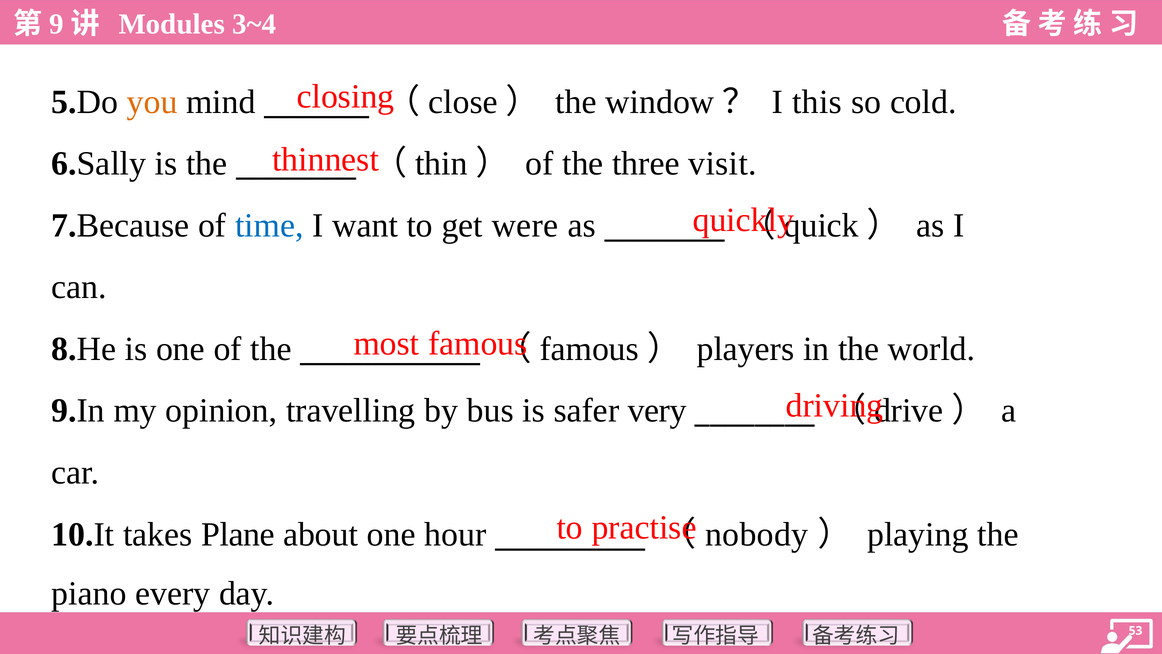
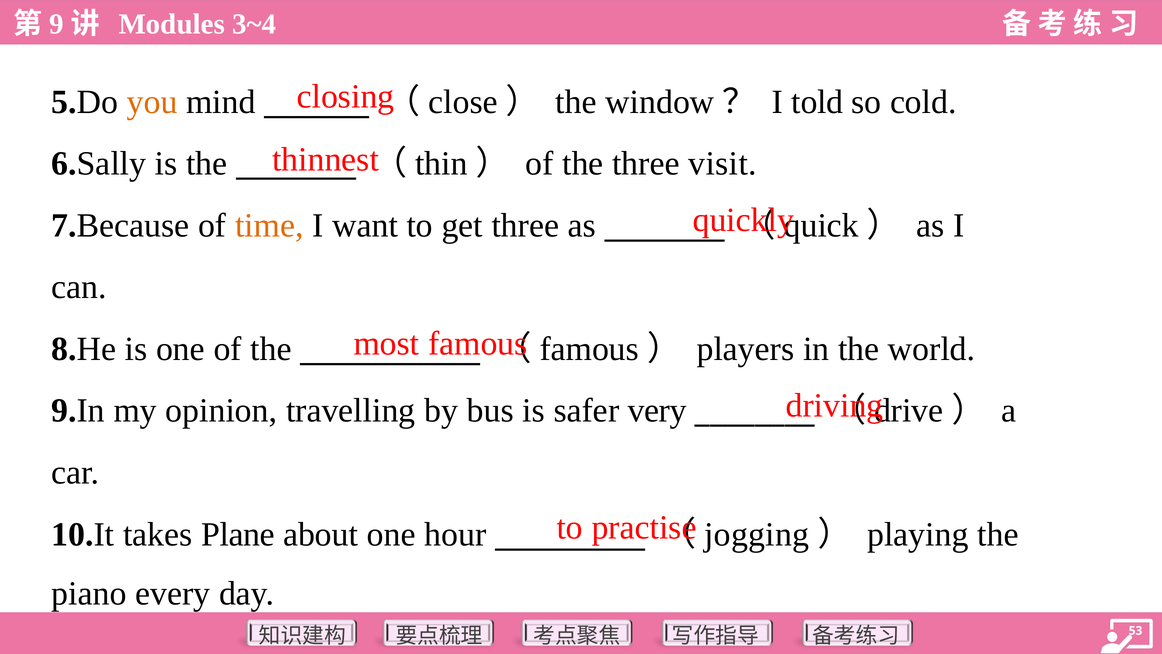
this: this -> told (817, 102)
time colour: blue -> orange (269, 225)
get were: were -> three (525, 225)
nobody: nobody -> jogging (757, 534)
